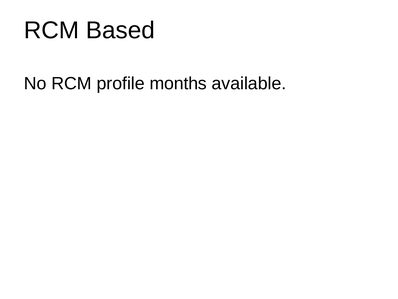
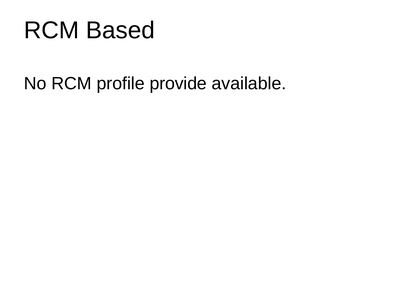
months: months -> provide (178, 83)
